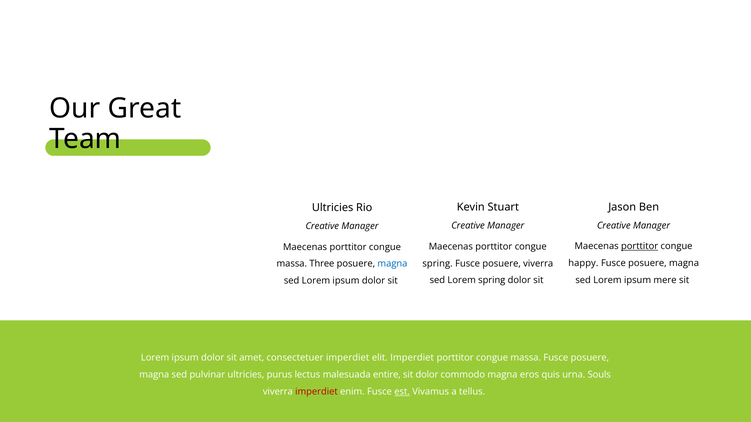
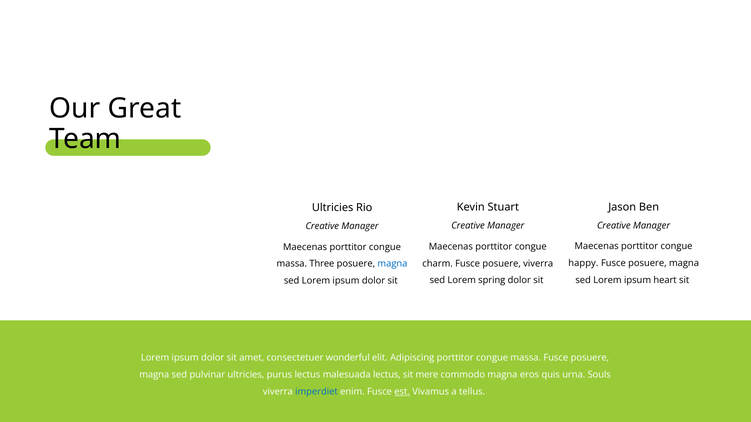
porttitor underline: present -> none (640, 247)
spring: spring -> charm (438, 264)
mere: mere -> heart (665, 280)
consectetuer imperdiet: imperdiet -> wonderful (348, 358)
elit Imperdiet: Imperdiet -> Adipiscing (412, 358)
malesuada entire: entire -> lectus (387, 375)
sit dolor: dolor -> mere (427, 375)
imperdiet colour: red -> blue (316, 392)
